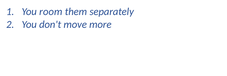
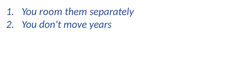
more: more -> years (100, 24)
